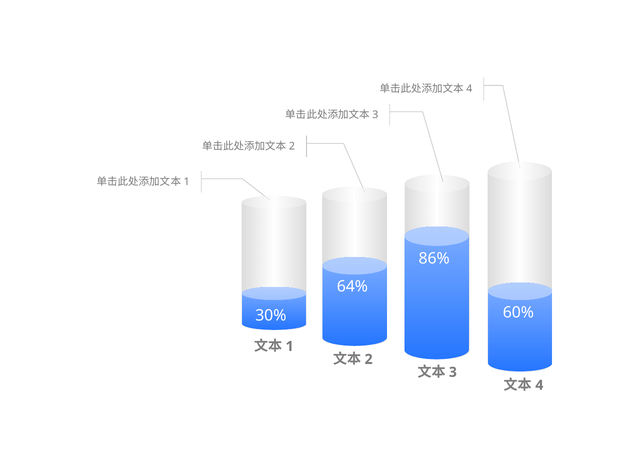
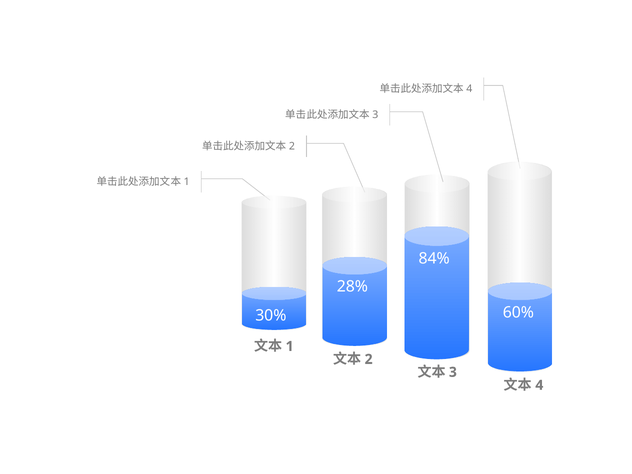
86%: 86% -> 84% (434, 259)
64%: 64% -> 28% (352, 287)
